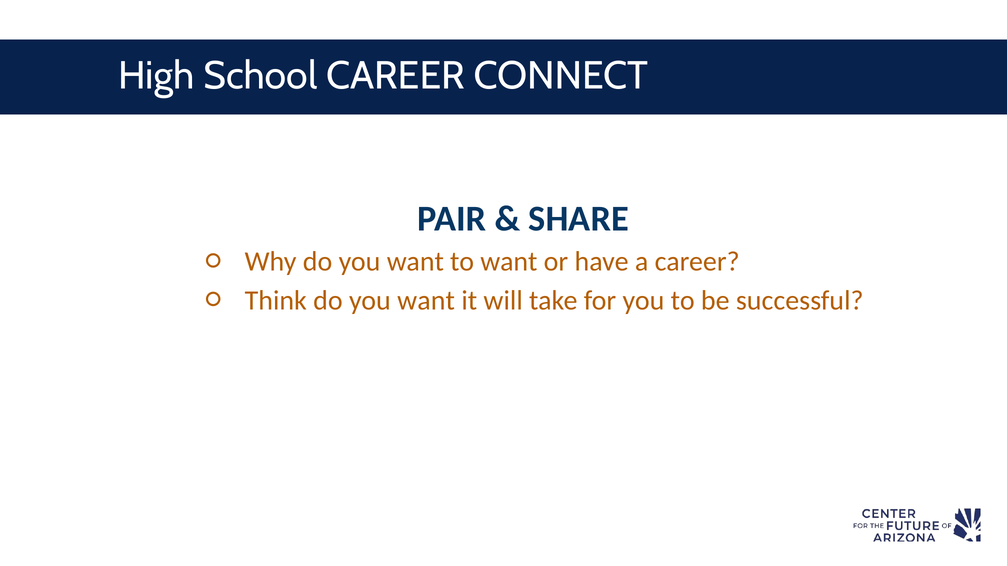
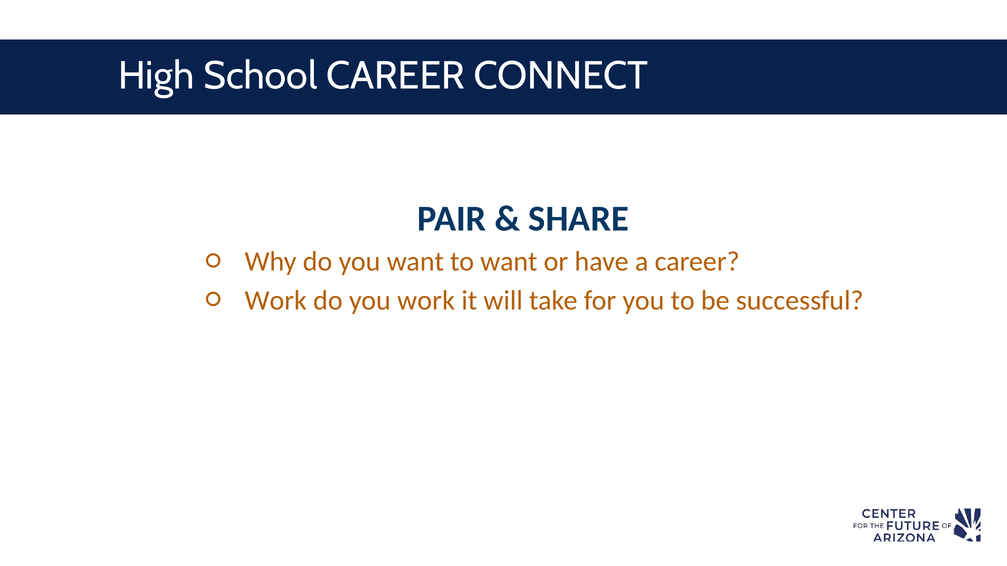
Think: Think -> Work (276, 301)
want: want -> work (426, 301)
